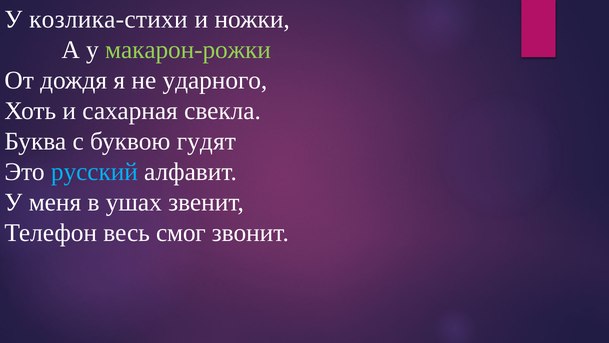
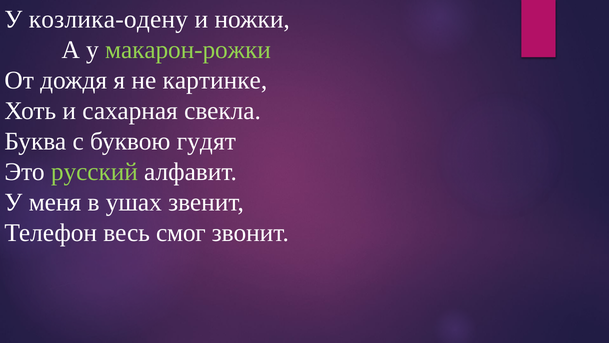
козлика-стихи: козлика-стихи -> козлика-одену (108, 19)
ударного: ударного -> картинке (215, 80)
русский colour: light blue -> light green (94, 171)
